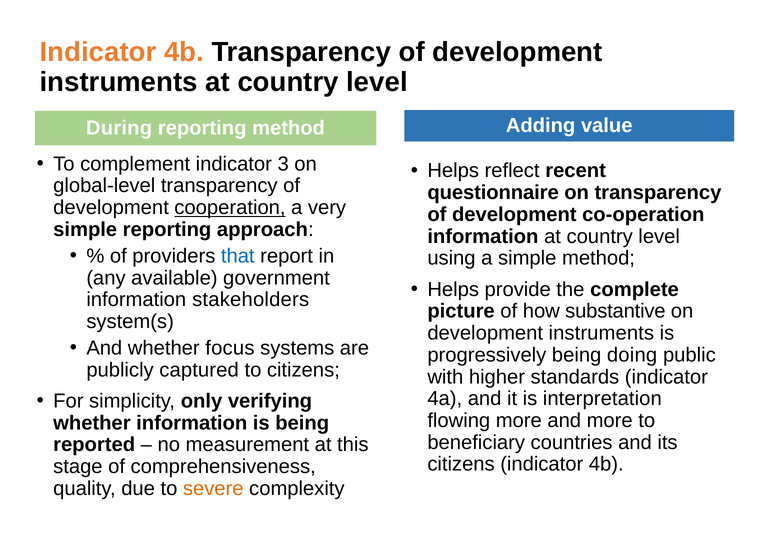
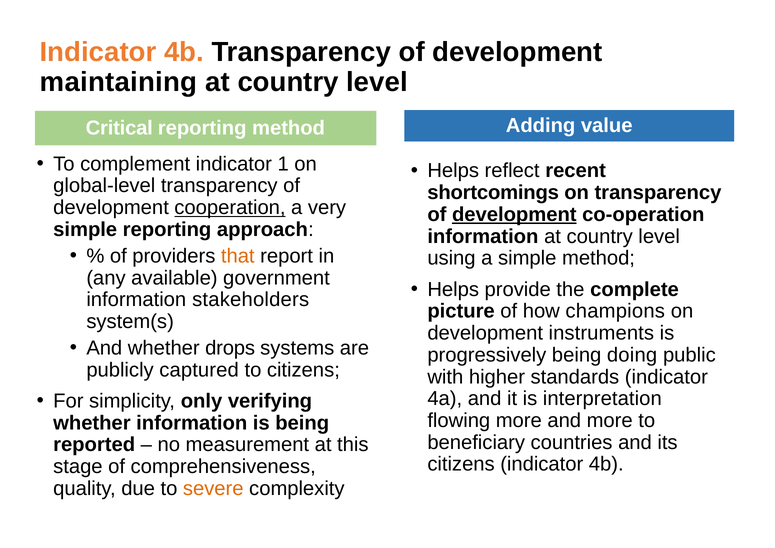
instruments: instruments -> maintaining (119, 82)
During: During -> Critical (119, 128)
3: 3 -> 1 (283, 164)
questionnaire: questionnaire -> shortcomings (493, 193)
development underline: none -> present (514, 215)
that colour: blue -> orange (238, 256)
substantive: substantive -> champions (615, 311)
focus: focus -> drops (230, 348)
